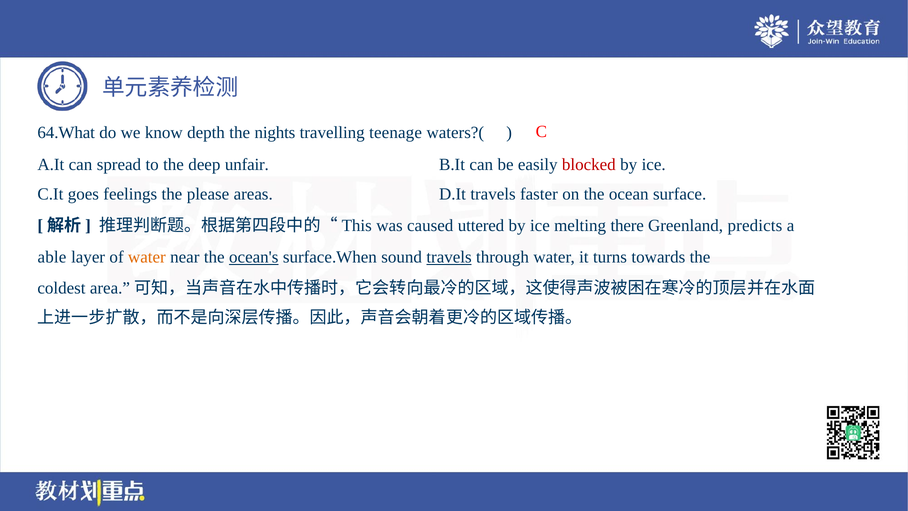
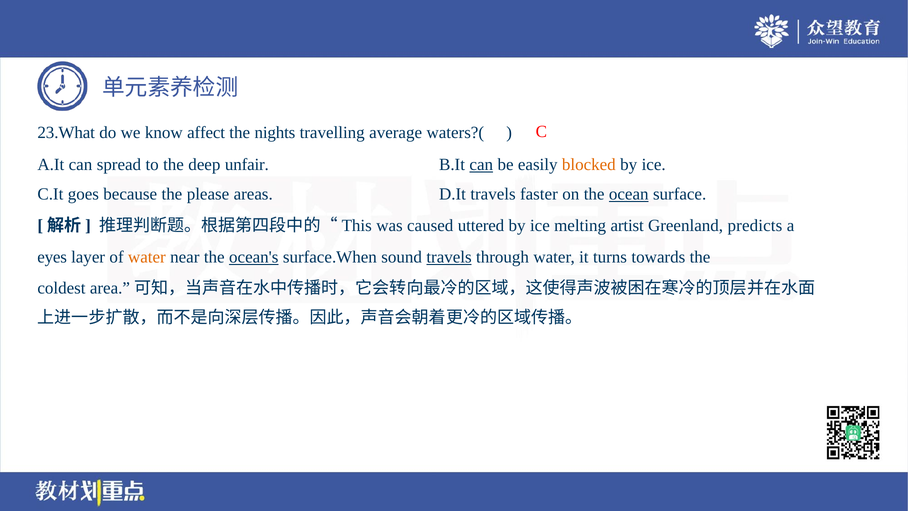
64.What: 64.What -> 23.What (66, 133)
depth: depth -> affect (206, 133)
teenage: teenage -> average (396, 133)
can underline: none -> present (481, 165)
blocked colour: red -> orange (589, 165)
feelings: feelings -> because (130, 194)
ocean underline: none -> present (629, 194)
there: there -> artist (627, 226)
able: able -> eyes (52, 257)
